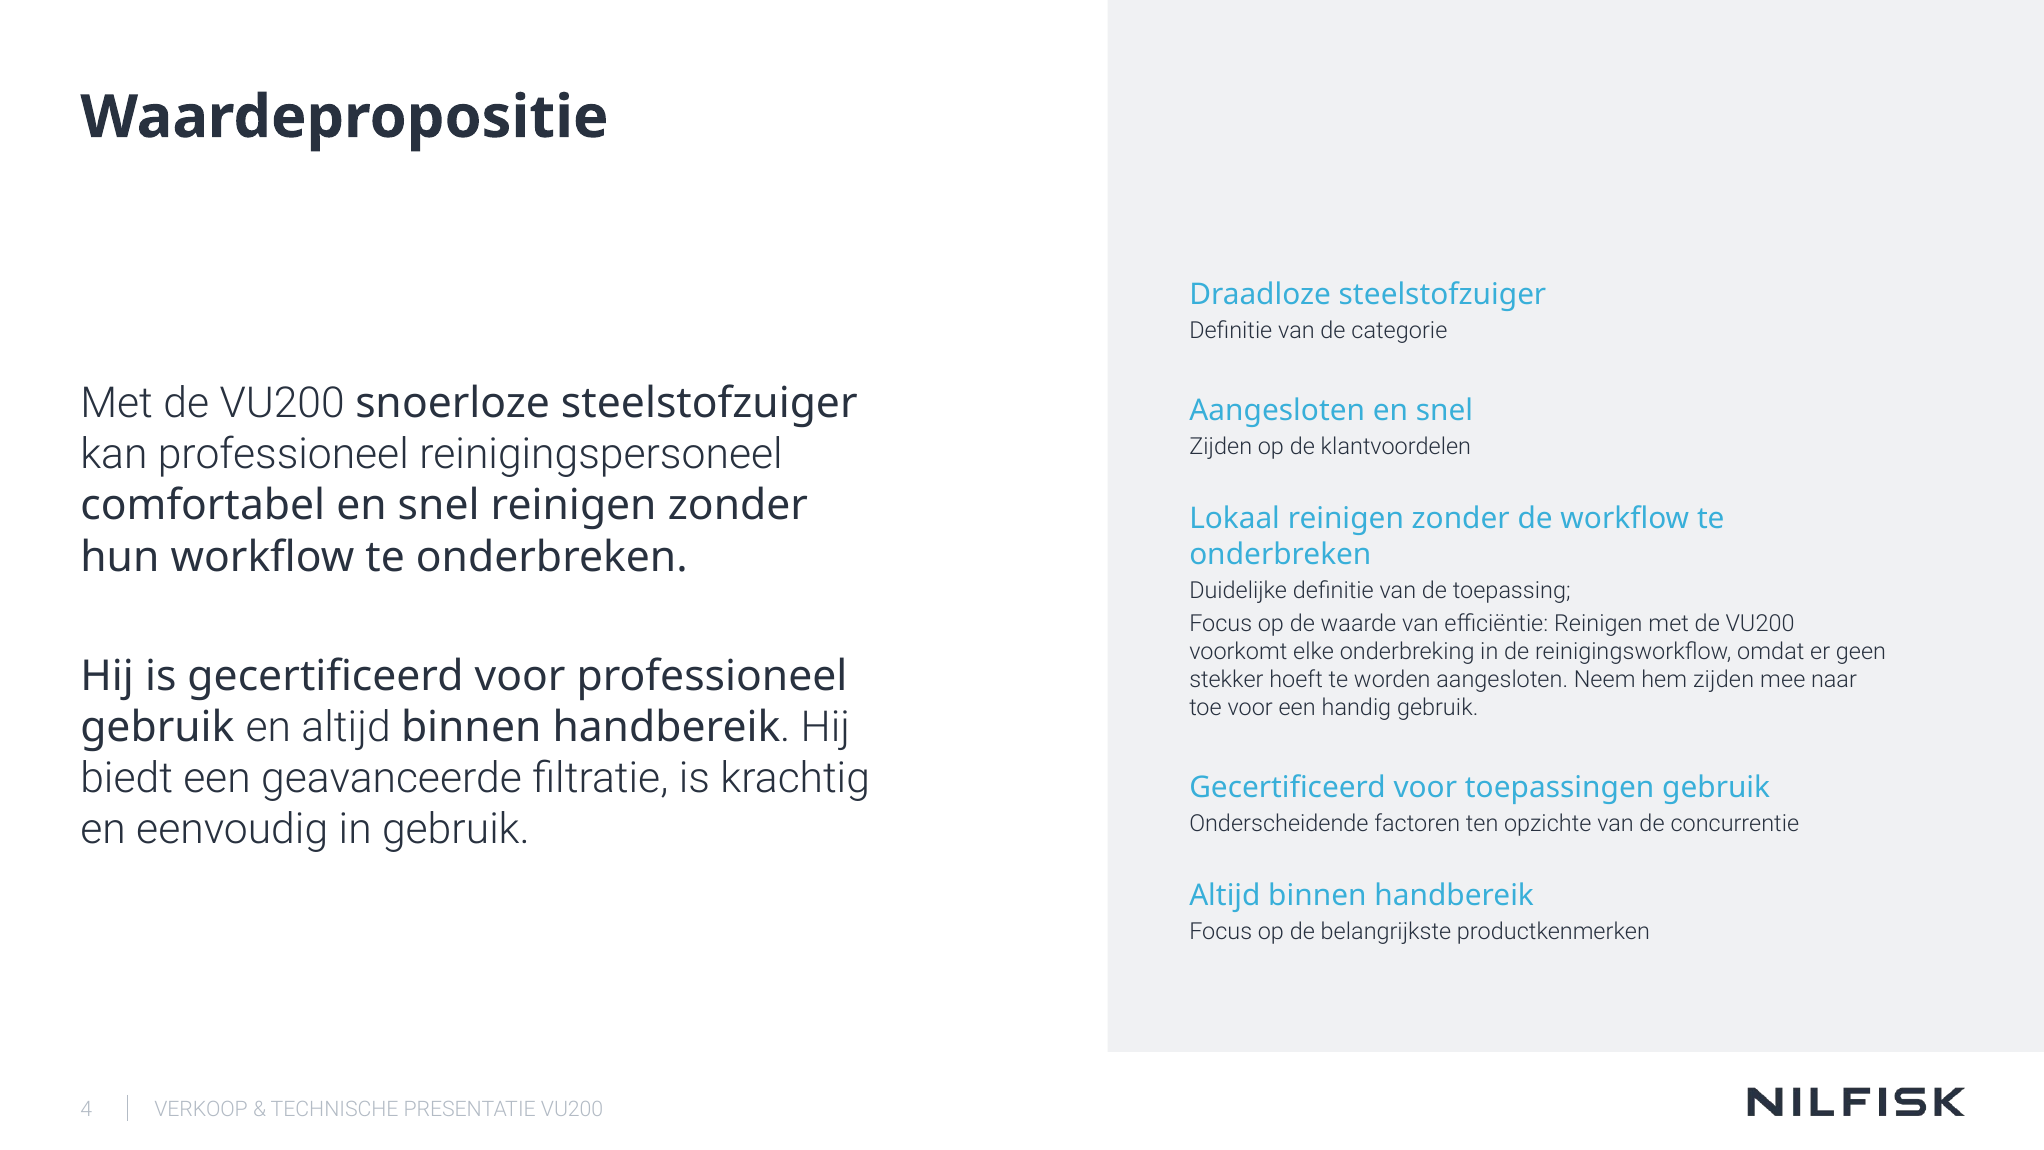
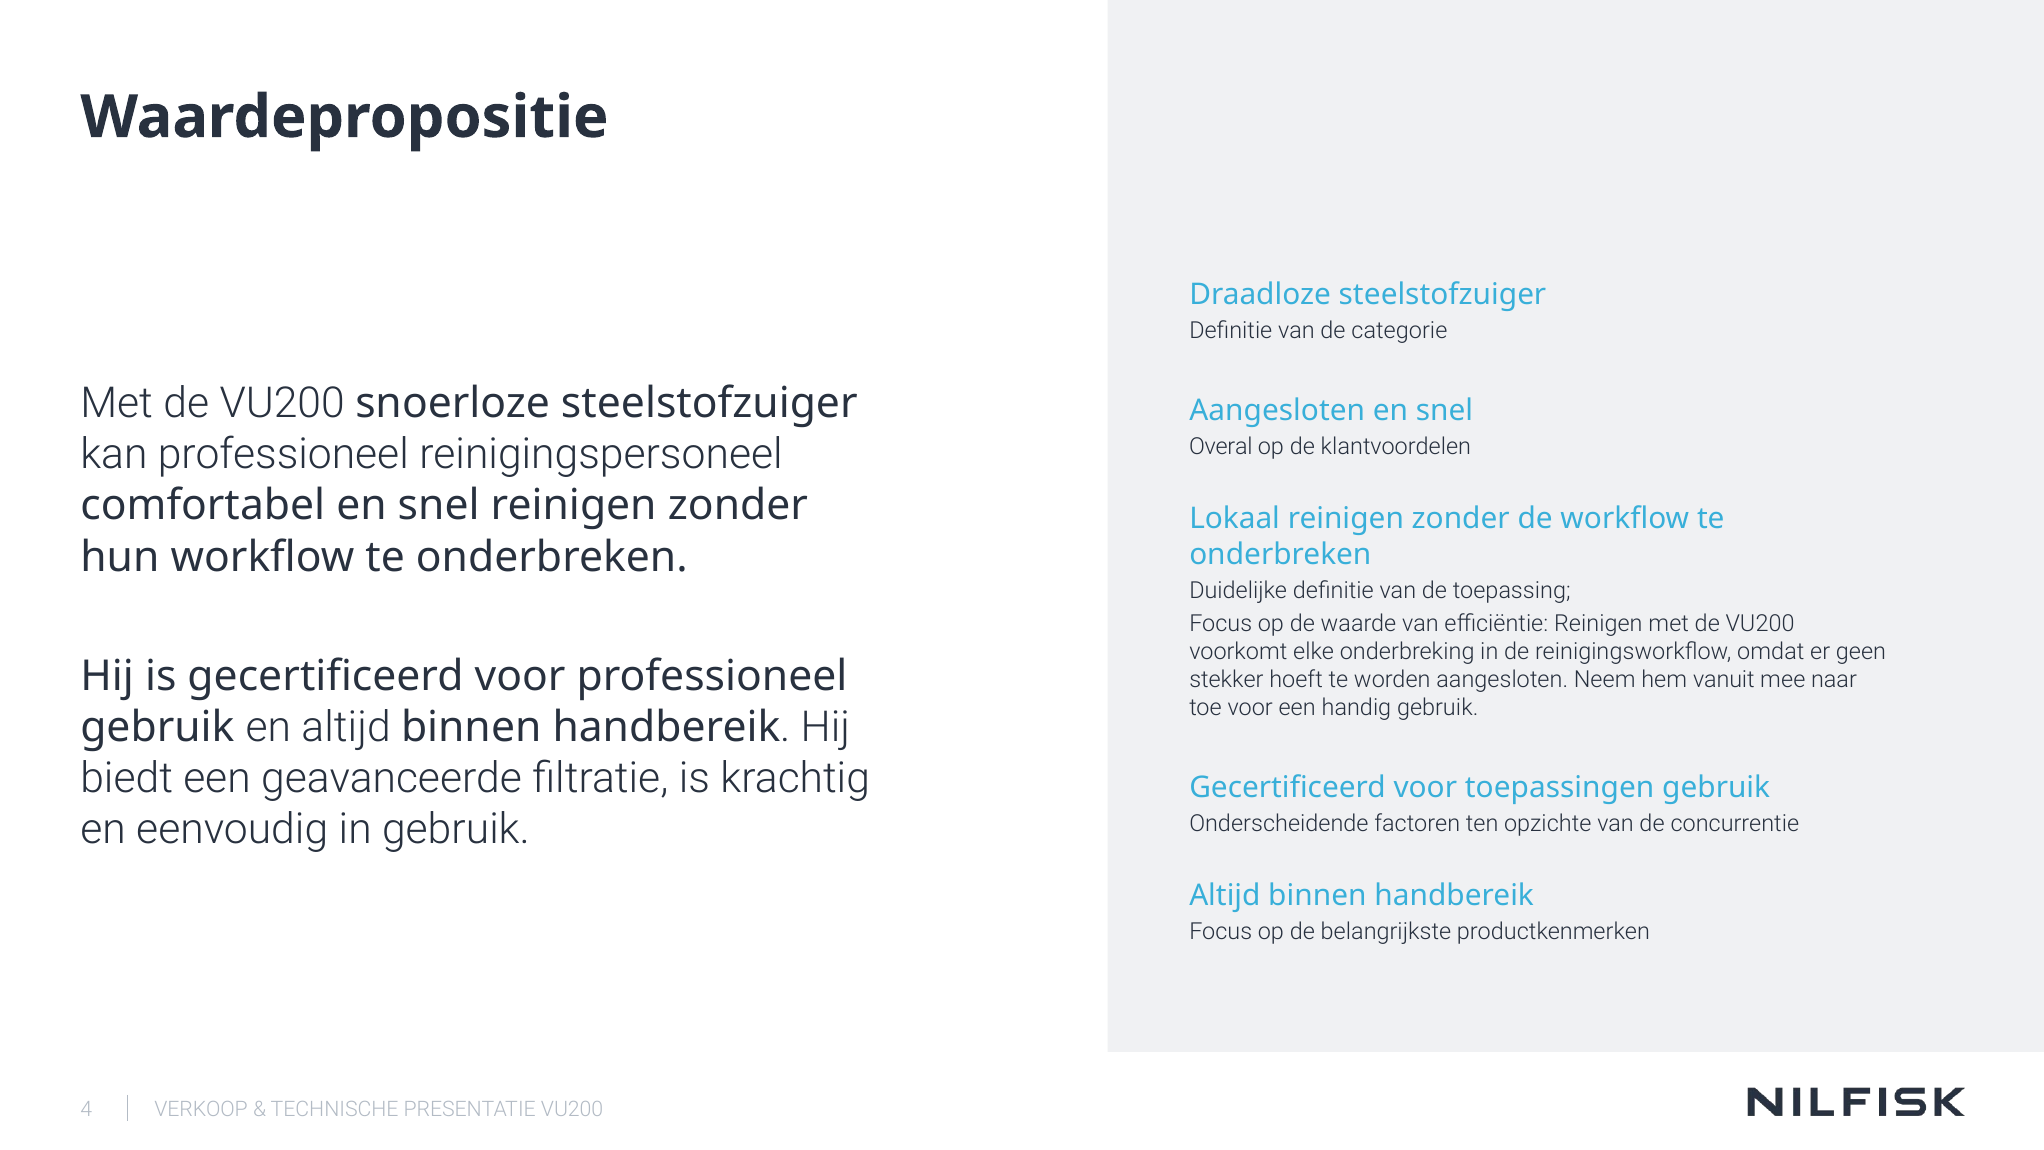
Zijden: Zijden -> Overal (1221, 447)
hem zijden: zijden -> vanuit (1724, 679)
